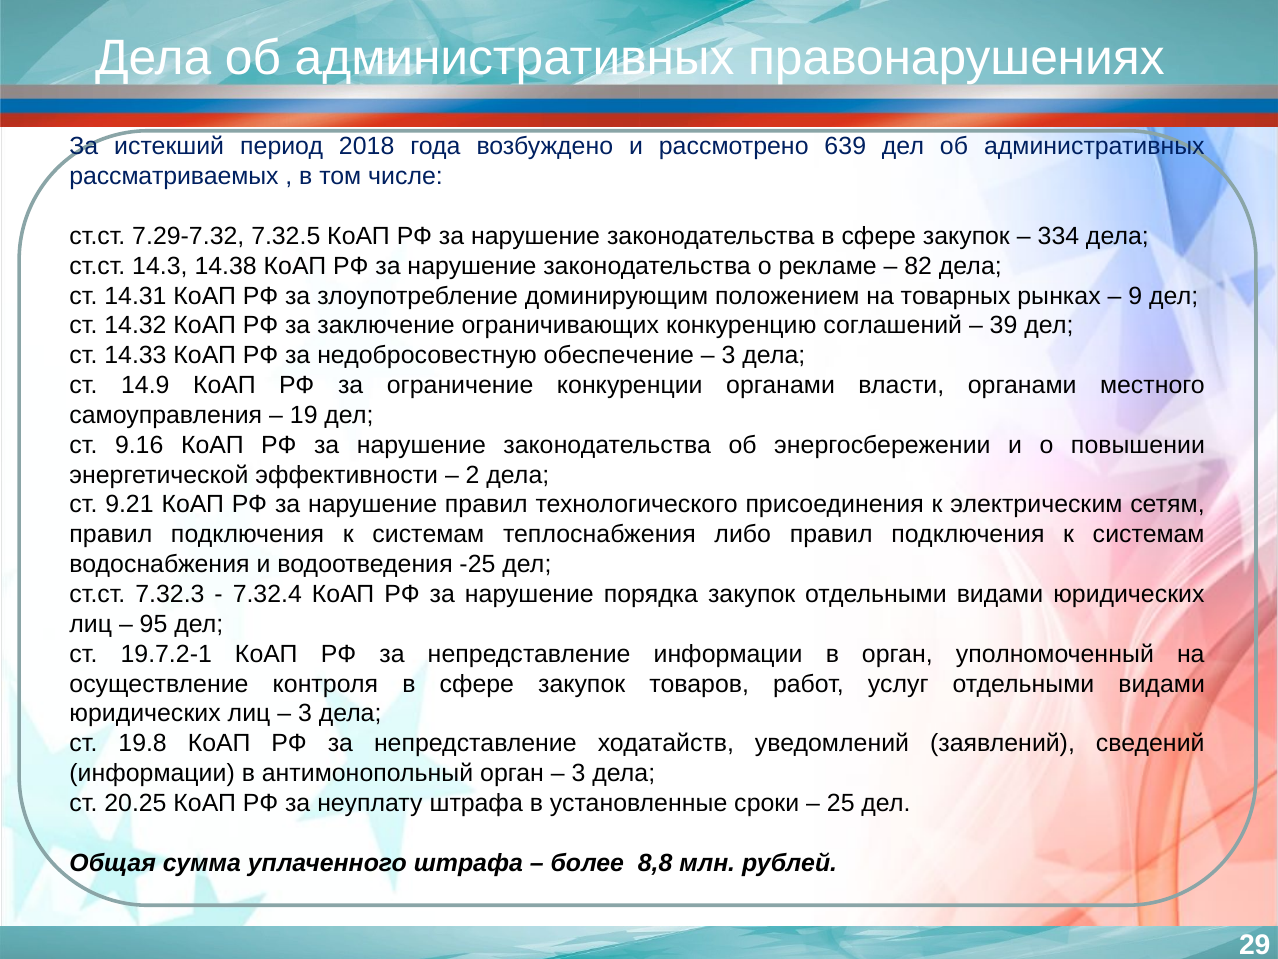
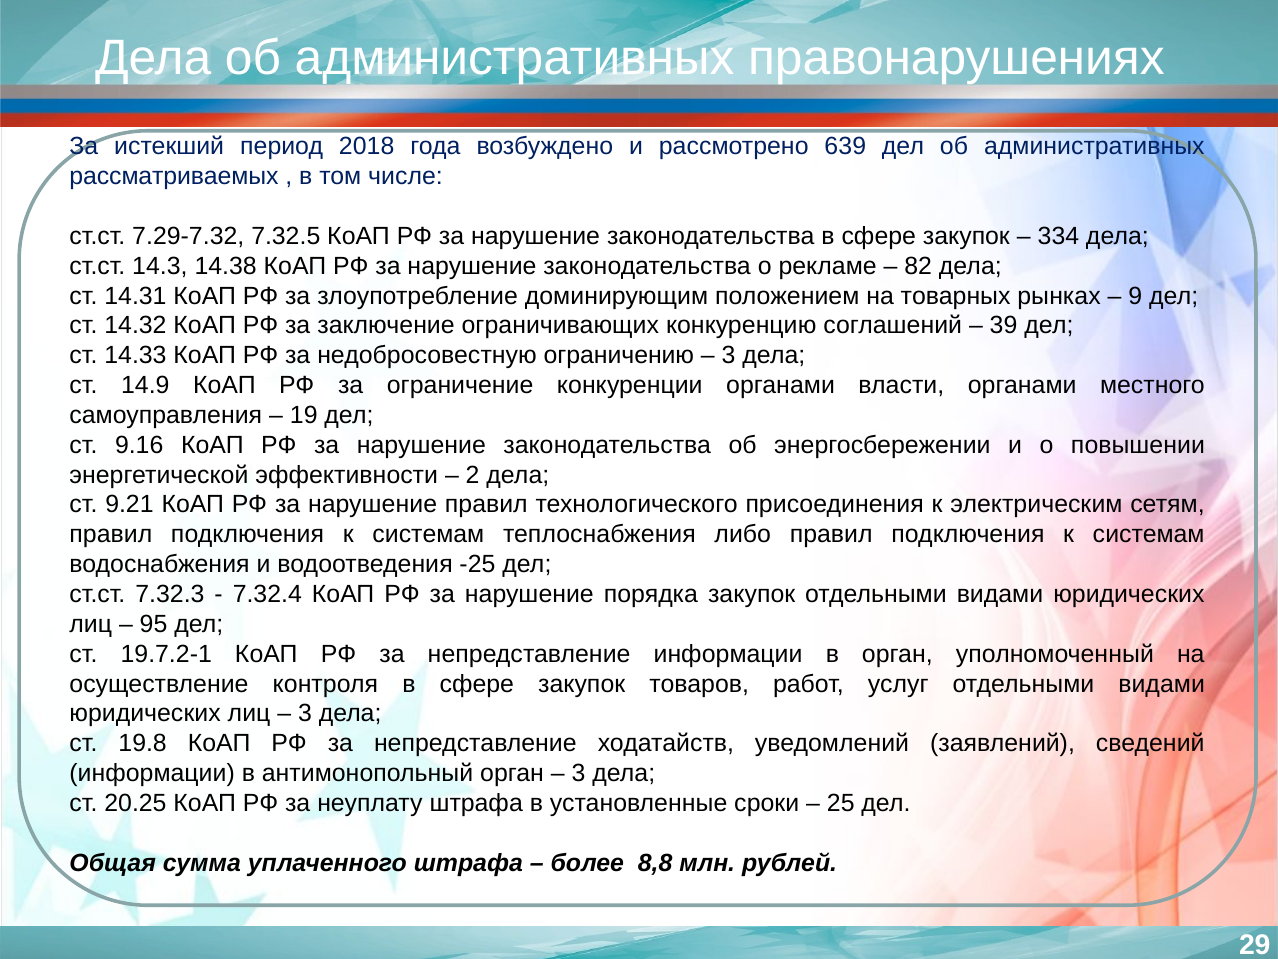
обеспечение: обеспечение -> ограничению (619, 355)
